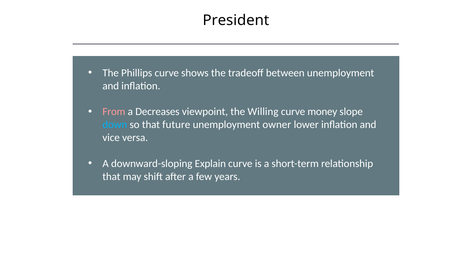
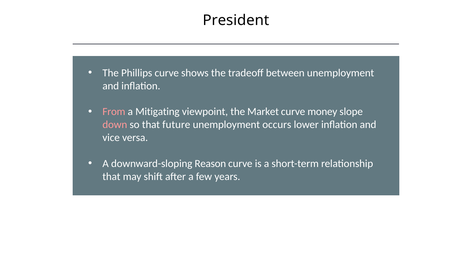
Decreases: Decreases -> Mitigating (157, 112)
Willing: Willing -> Market (263, 112)
down colour: light blue -> pink (115, 125)
owner: owner -> occurs (277, 125)
Explain: Explain -> Reason (210, 164)
